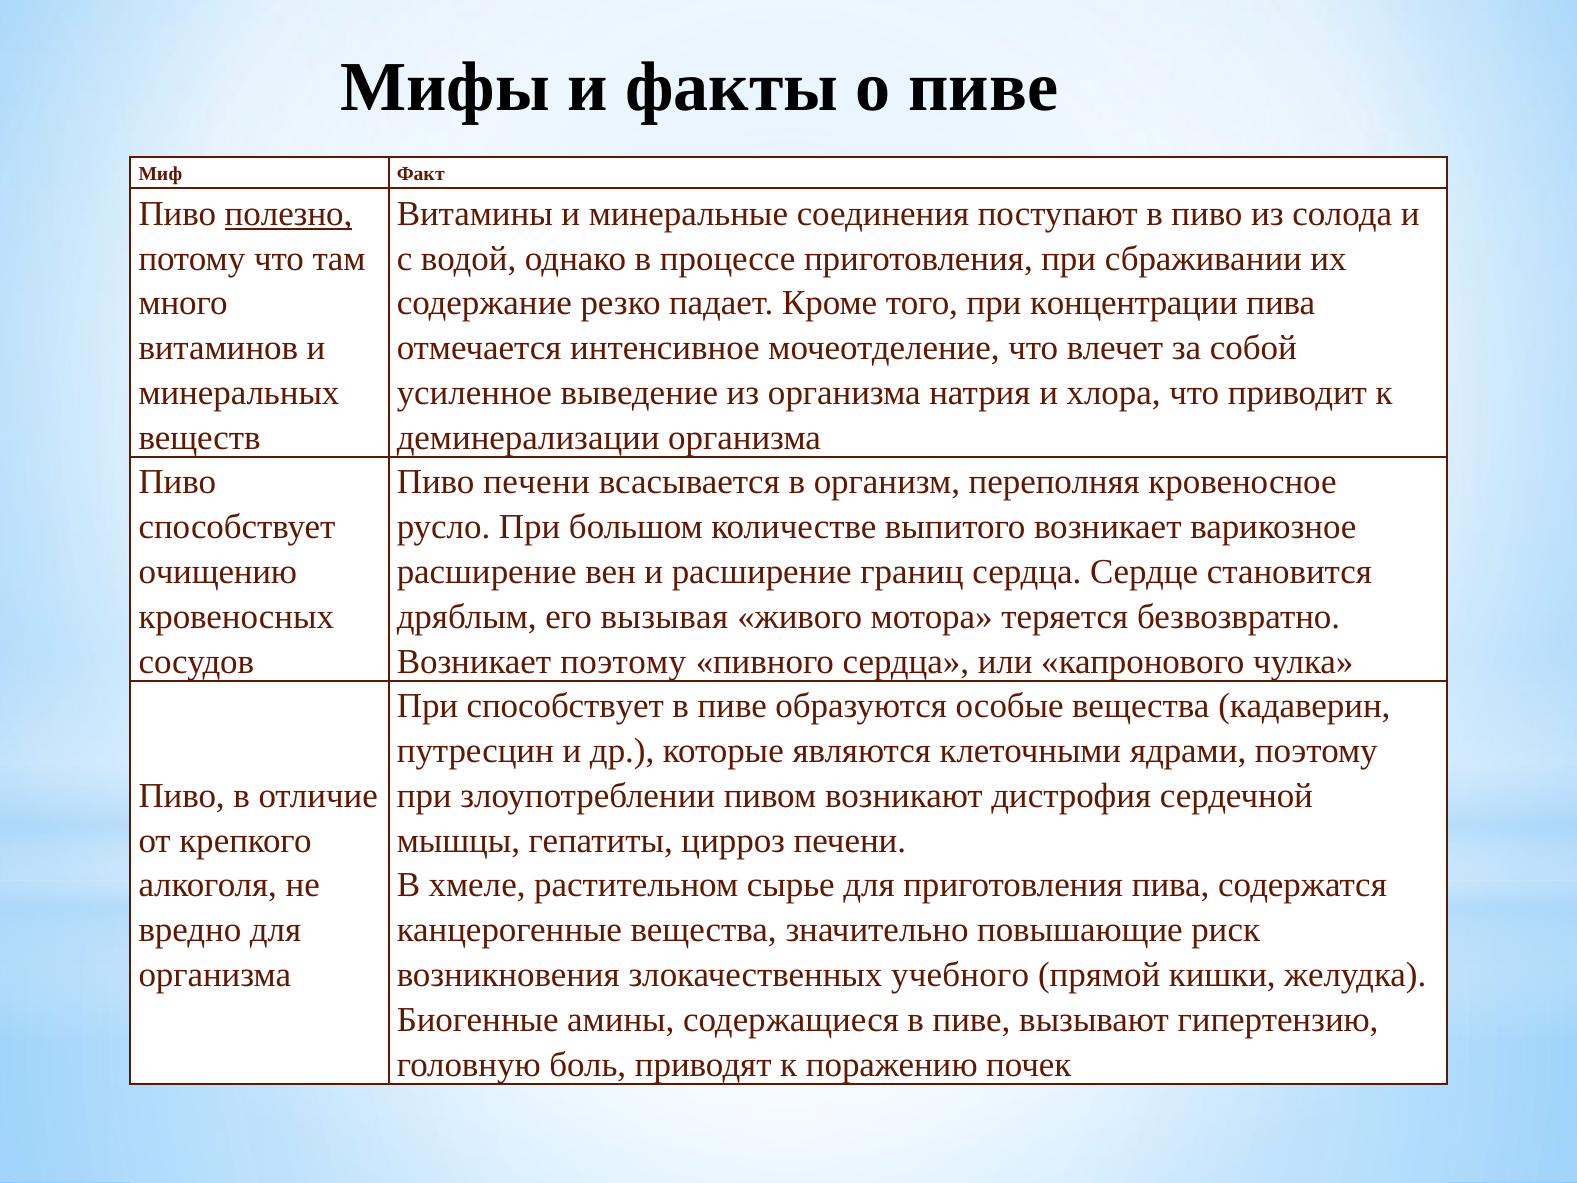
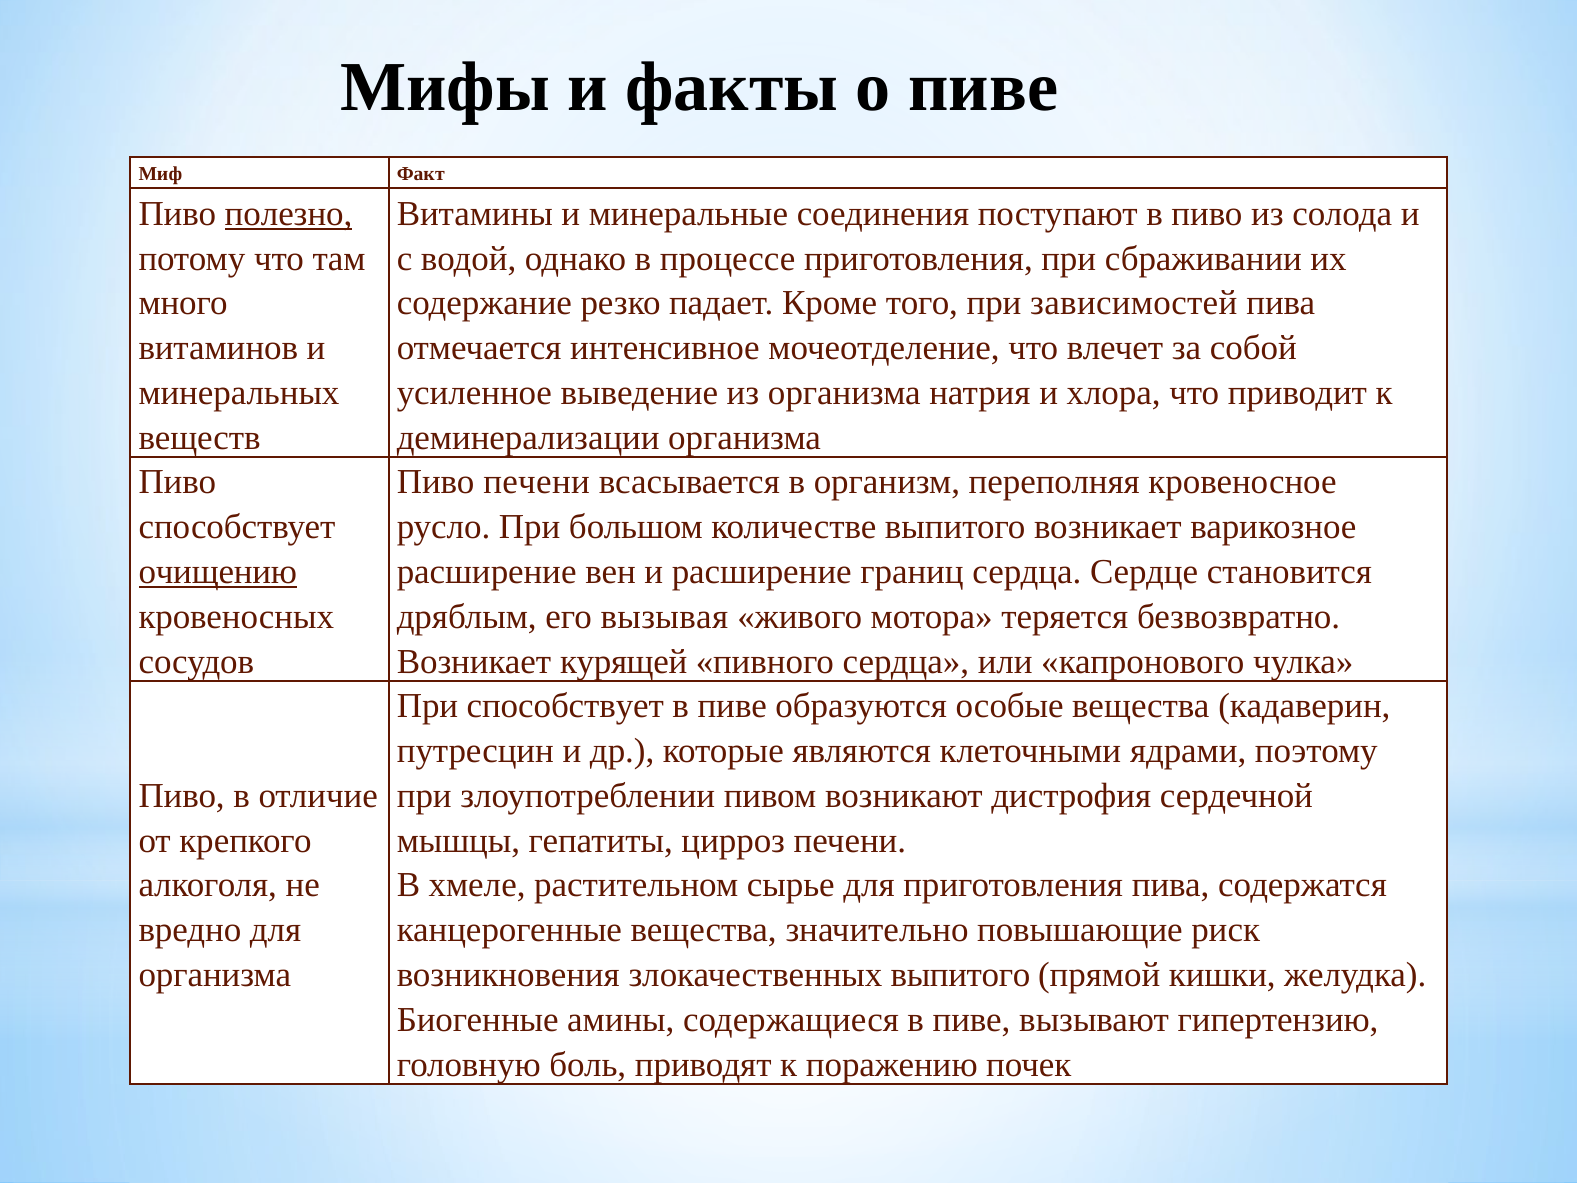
концентрации: концентрации -> зависимостей (1134, 303)
очищению underline: none -> present (218, 572)
Возникает поэтому: поэтому -> курящей (624, 661)
злокачественных учебного: учебного -> выпитого (960, 975)
